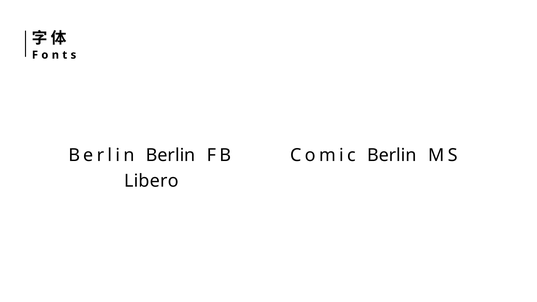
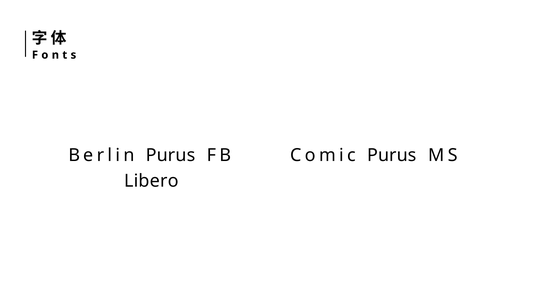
Berlin Berlin: Berlin -> Purus (171, 155)
Comic Berlin: Berlin -> Purus (392, 155)
